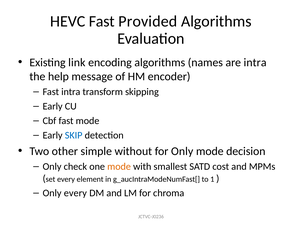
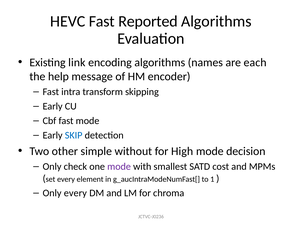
Provided: Provided -> Reported (148, 21)
are intra: intra -> each (255, 62)
for Only: Only -> High (182, 151)
mode colour: orange -> purple (119, 166)
